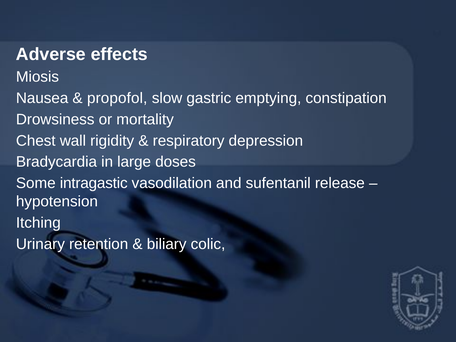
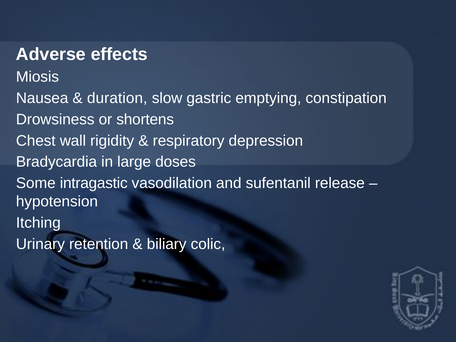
propofol: propofol -> duration (117, 98)
mortality: mortality -> shortens (145, 119)
